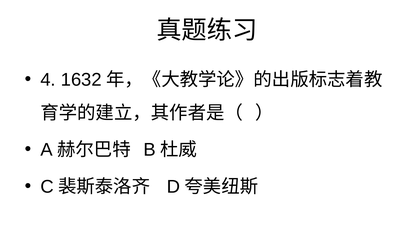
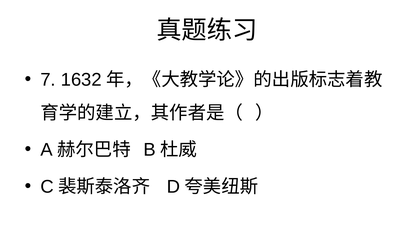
4: 4 -> 7 (48, 80)
